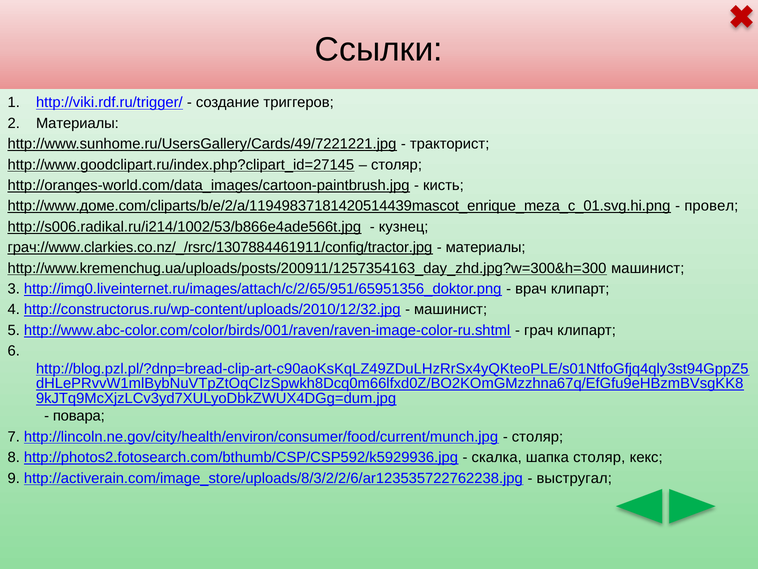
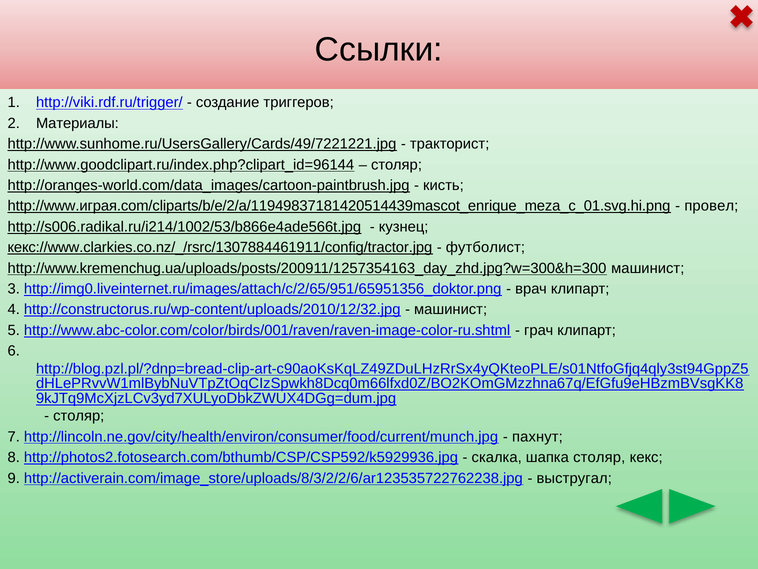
http://www.goodclipart.ru/index.php?clipart_id=27145: http://www.goodclipart.ru/index.php?clipart_id=27145 -> http://www.goodclipart.ru/index.php?clipart_id=96144 (181, 165)
http://www.доме.com/cliparts/b/e/2/a/11949837181420514439mascot_enrique_meza_c_01.svg.hi.png: http://www.доме.com/cliparts/b/e/2/a/11949837181420514439mascot_enrique_meza_c_01.svg.hi.png -> http://www.играя.com/cliparts/b/e/2/a/11949837181420514439mascot_enrique_meza_c_01.svg.hi.png (339, 206)
грач://www.clarkies.co.nz/_/rsrc/1307884461911/config/tractor.jpg: грач://www.clarkies.co.nz/_/rsrc/1307884461911/config/tractor.jpg -> кекс://www.clarkies.co.nz/_/rsrc/1307884461911/config/tractor.jpg (220, 247)
материалы: материалы -> футболист (485, 247)
повара: повара -> столяр (79, 416)
столяр: столяр -> пахнут (537, 436)
